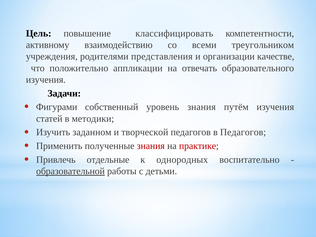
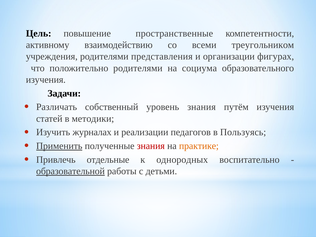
классифицировать: классифицировать -> пространственные (174, 33)
качестве: качестве -> фигурах (276, 56)
положительно аппликации: аппликации -> родителями (138, 68)
отвечать: отвечать -> социума (199, 68)
Фигурами: Фигурами -> Различать (57, 107)
заданном: заданном -> журналах (92, 132)
творческой: творческой -> реализации (145, 132)
в Педагогов: Педагогов -> Пользуясь (243, 132)
Применить underline: none -> present (59, 146)
практике colour: red -> orange (199, 146)
